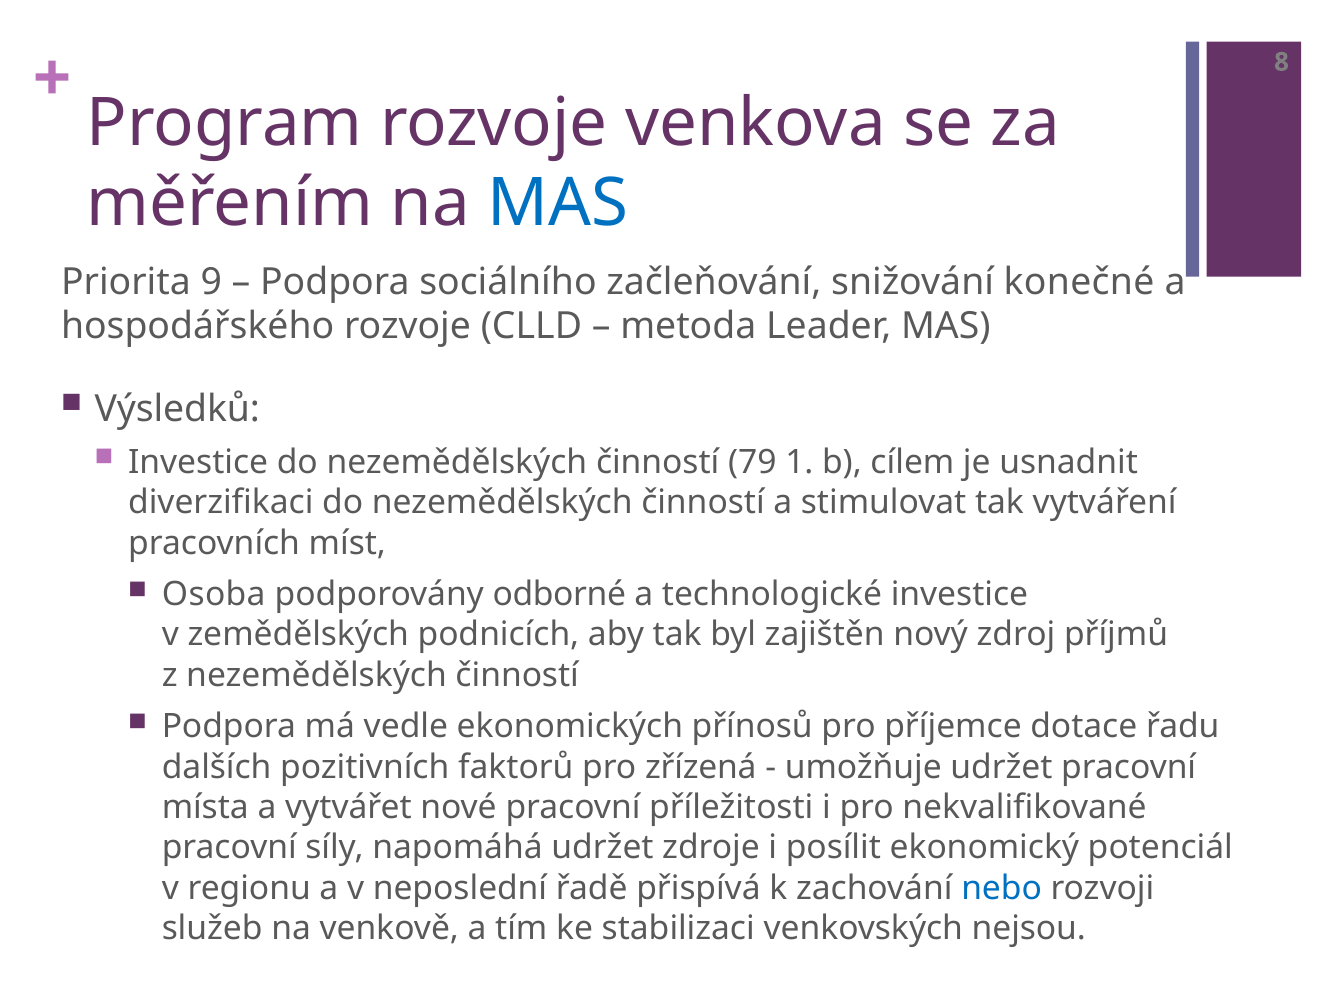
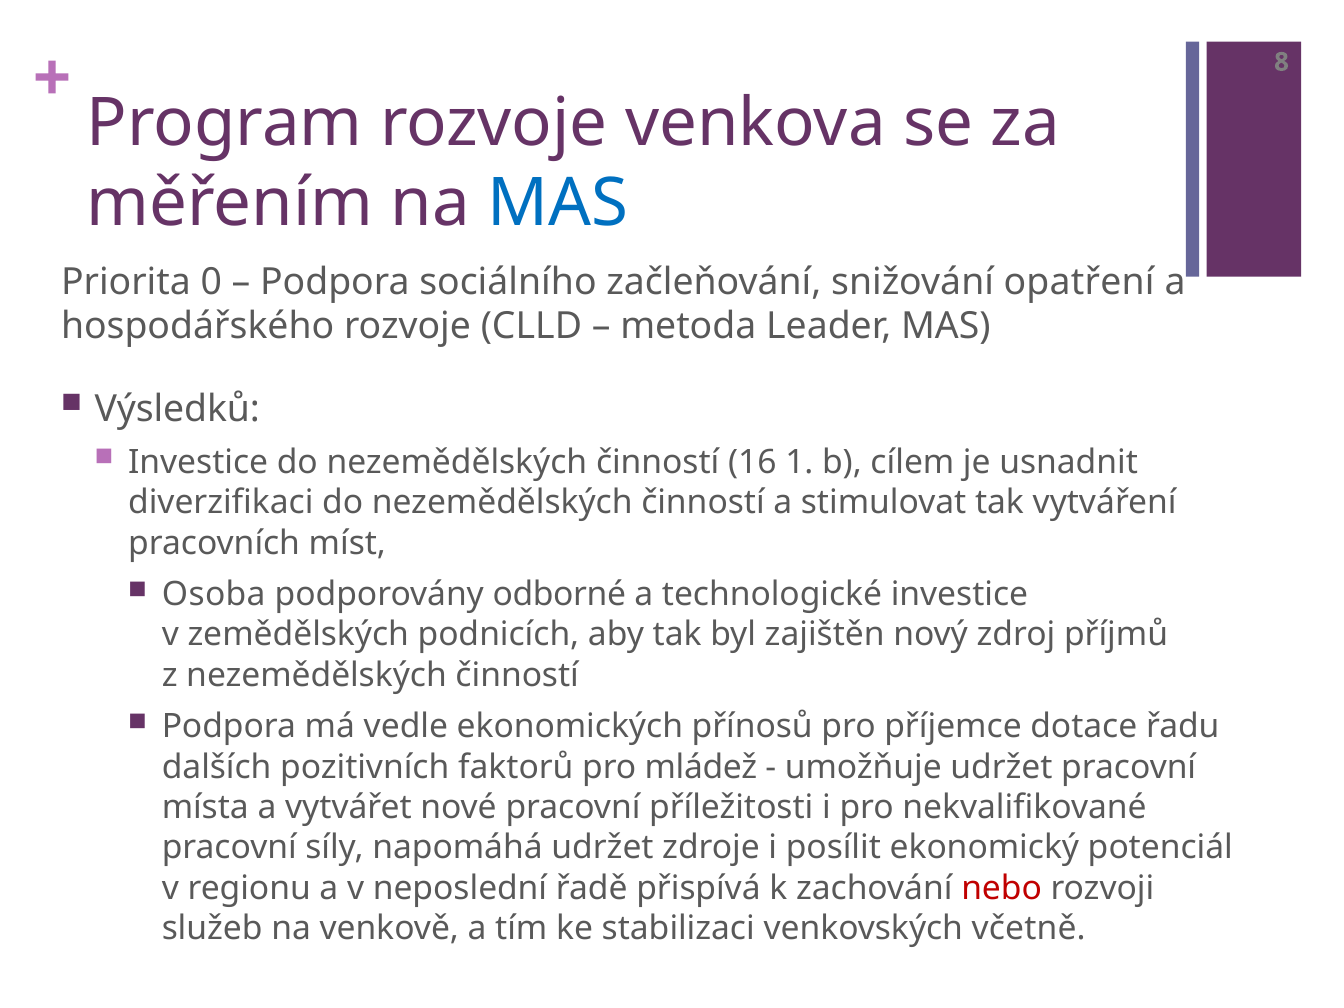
9: 9 -> 0 (211, 282)
konečné: konečné -> opatření (1079, 282)
79: 79 -> 16 (752, 462)
zřízená: zřízená -> mládež (701, 767)
nebo colour: blue -> red (1002, 888)
nejsou: nejsou -> včetně (1029, 928)
